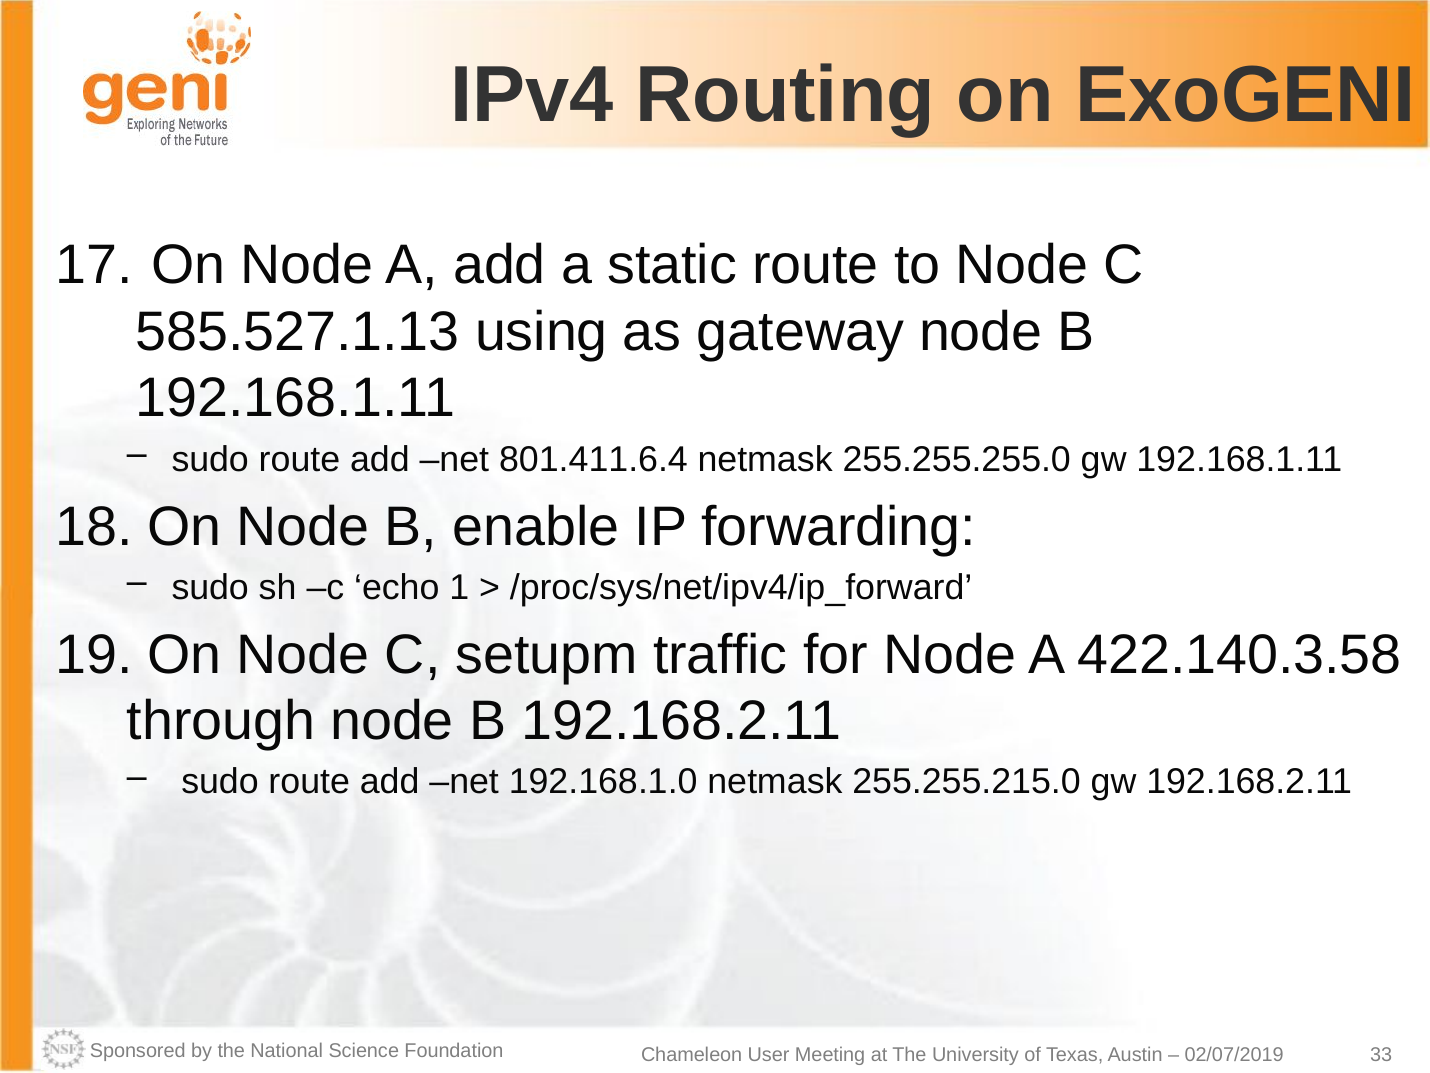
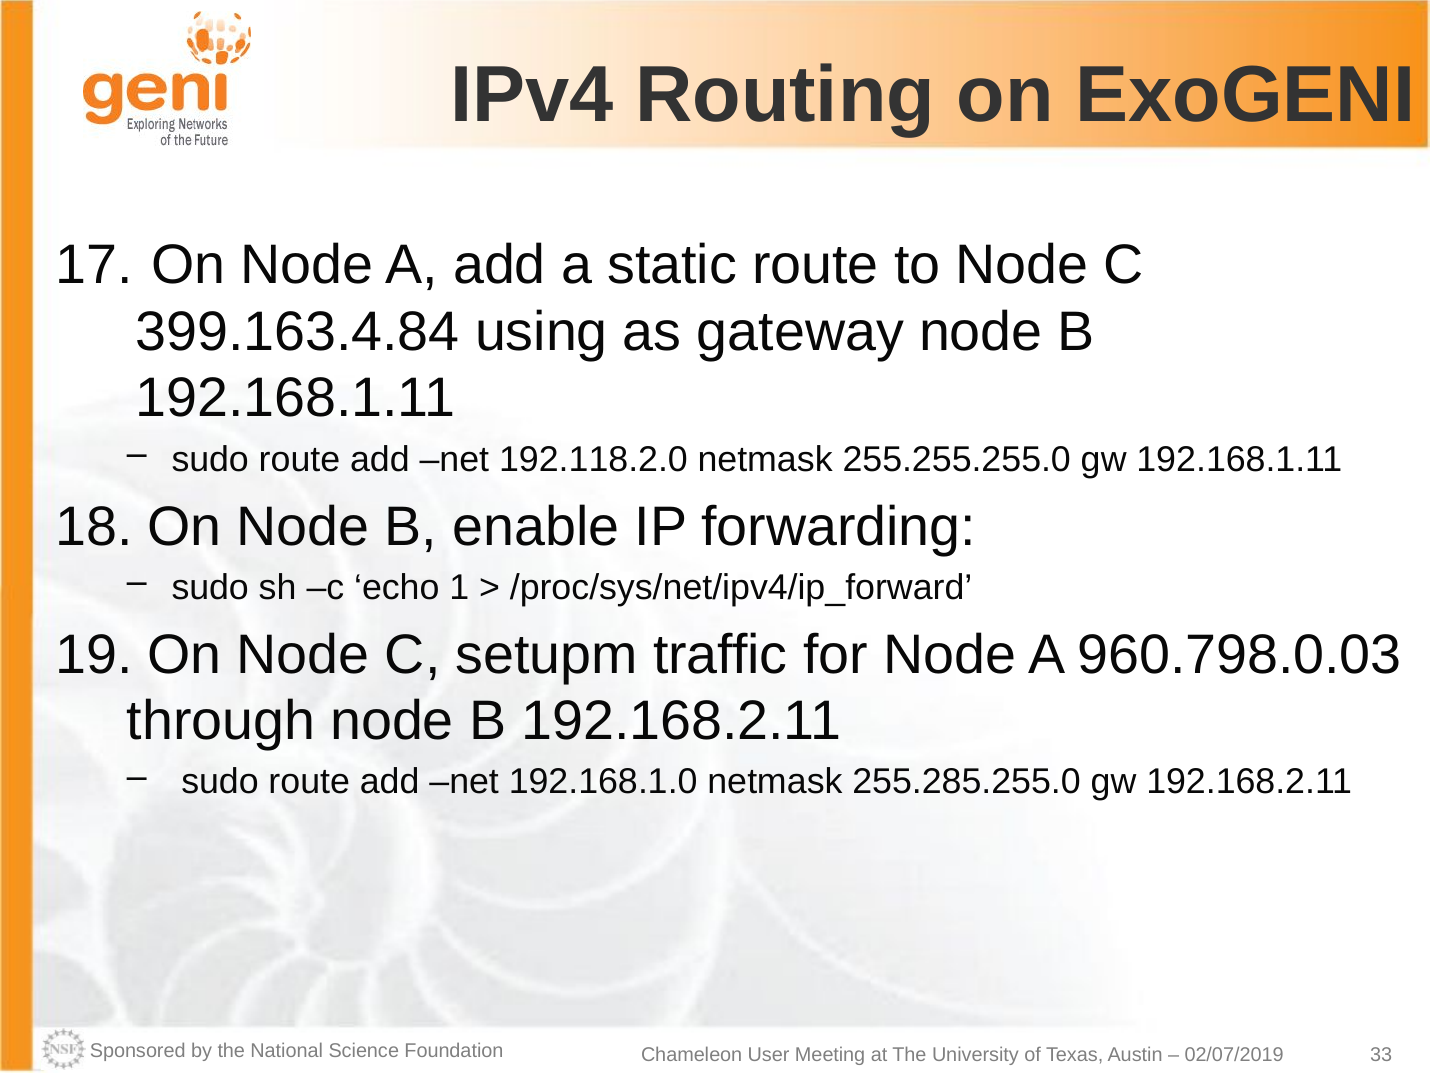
585.527.1.13: 585.527.1.13 -> 399.163.4.84 (298, 332)
801.411.6.4: 801.411.6.4 -> 192.118.2.0 (593, 459)
422.140.3.58: 422.140.3.58 -> 960.798.0.03 (1240, 654)
255.255.215.0: 255.255.215.0 -> 255.285.255.0 (966, 782)
